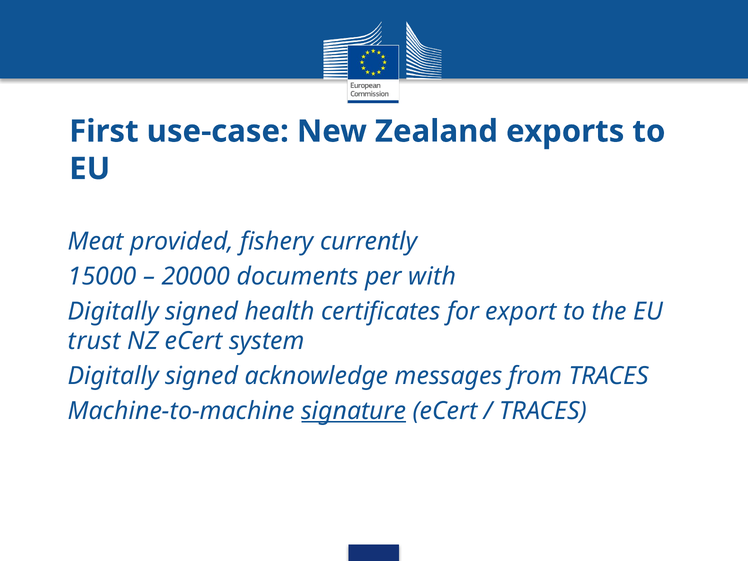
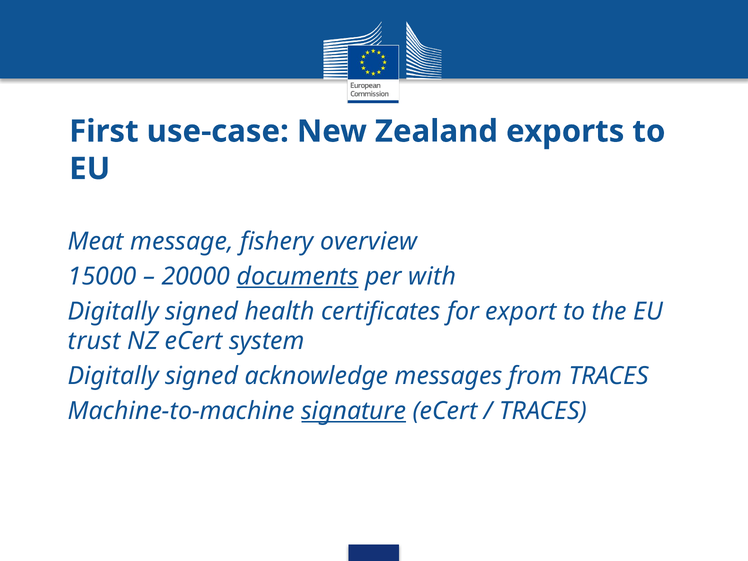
provided: provided -> message (182, 242)
currently: currently -> overview (369, 242)
documents underline: none -> present (298, 276)
